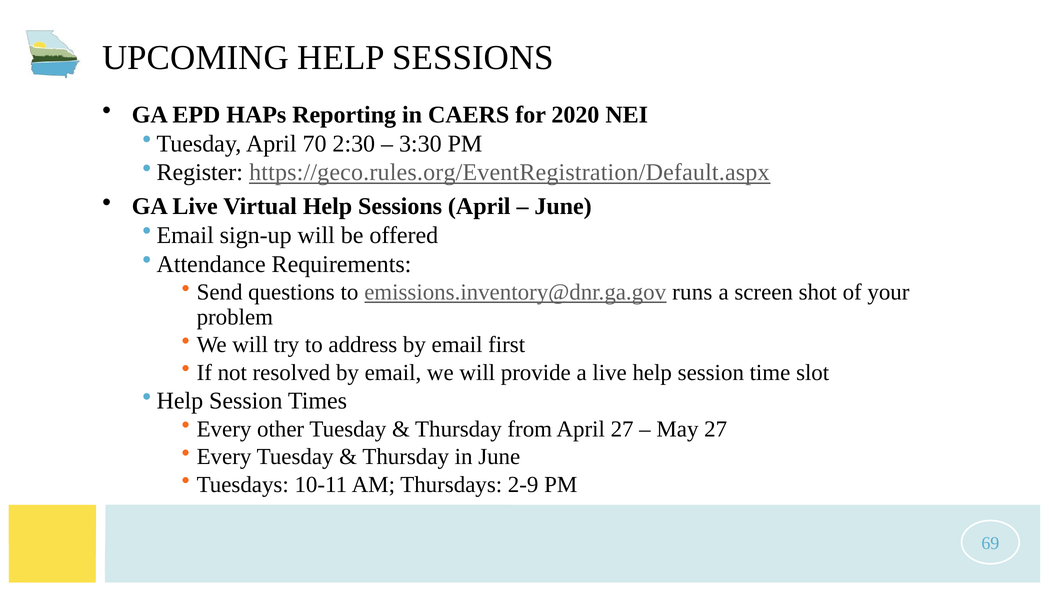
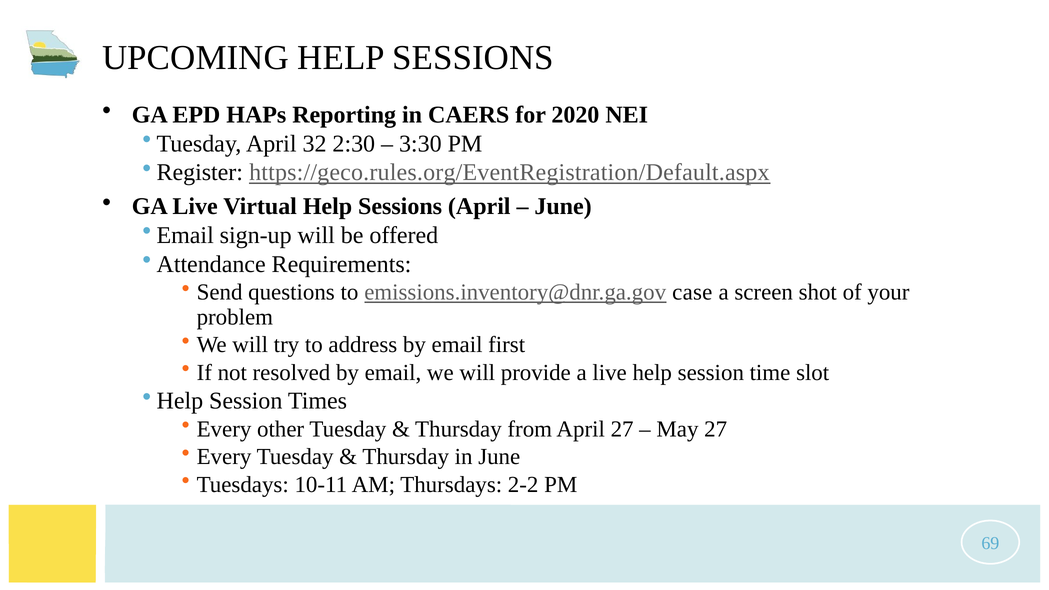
70: 70 -> 32 (315, 144)
runs: runs -> case (692, 292)
2-9: 2-9 -> 2-2 (523, 485)
